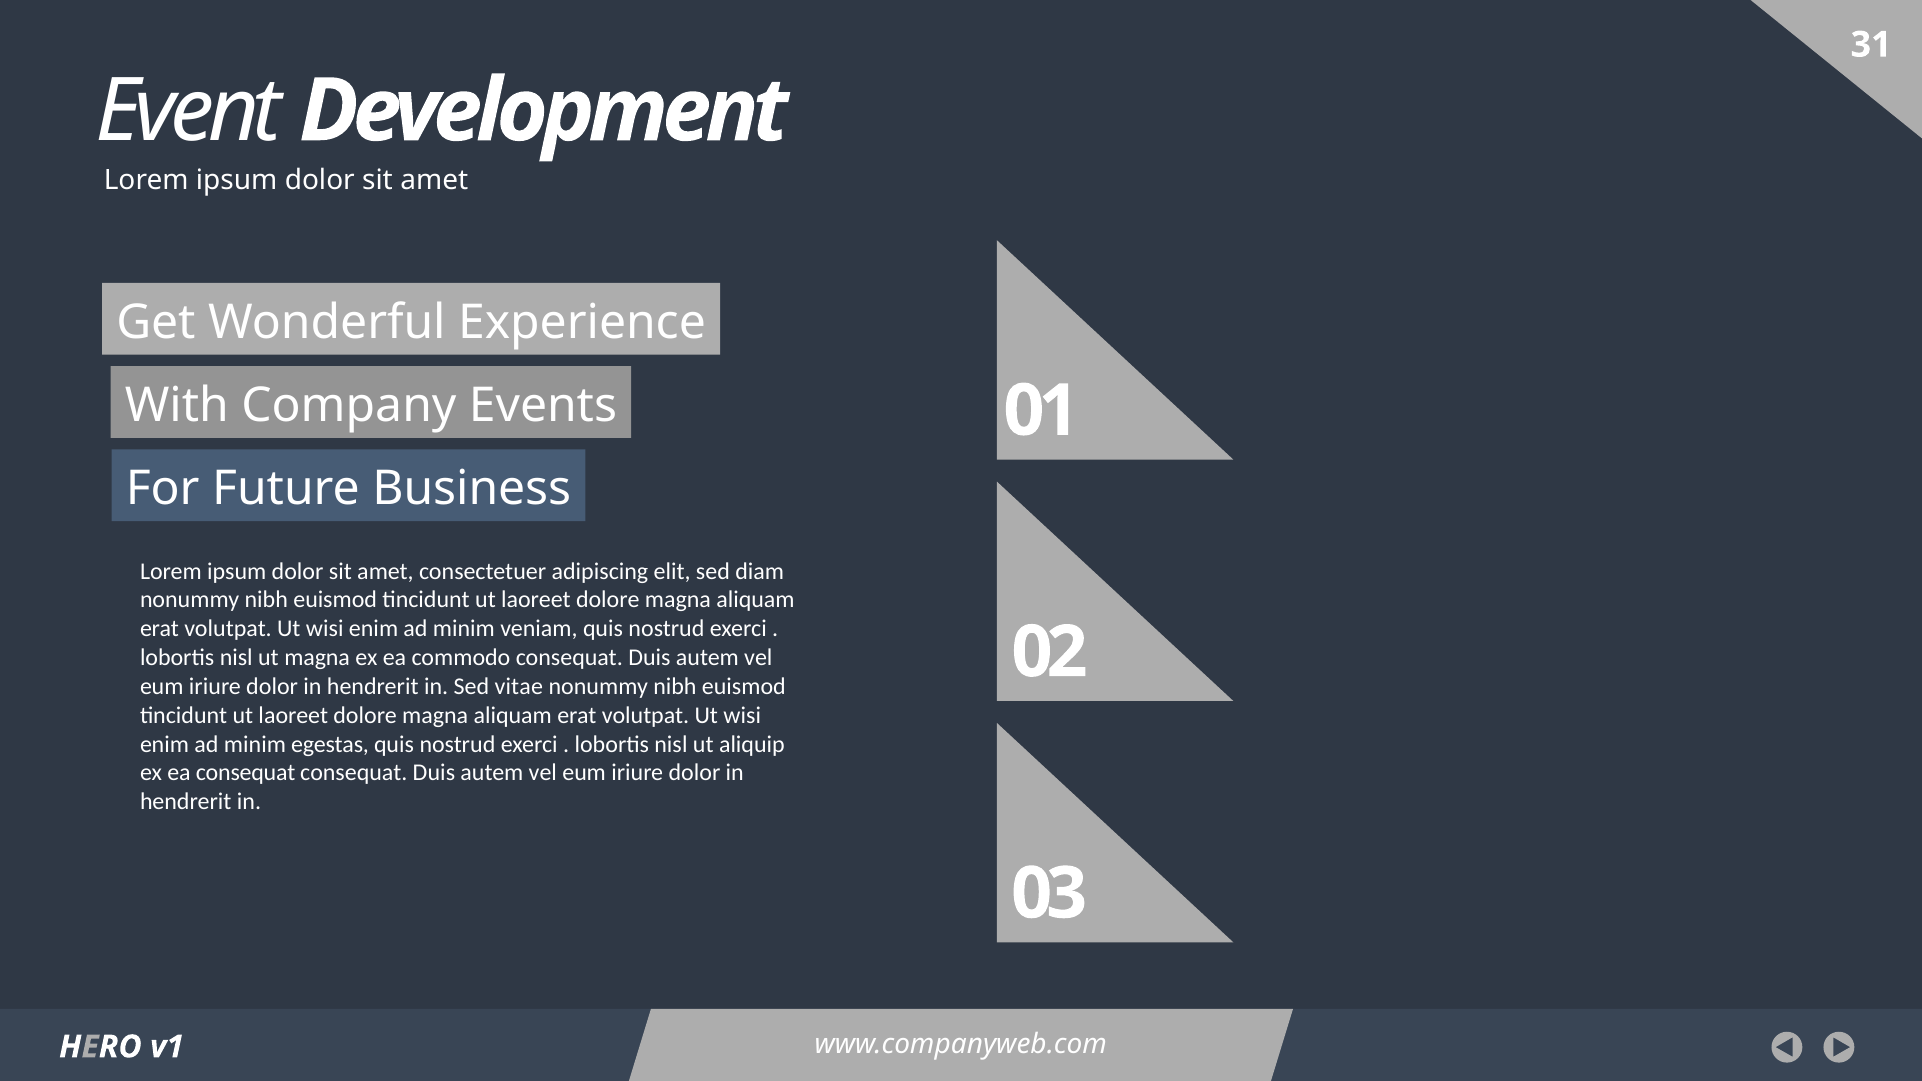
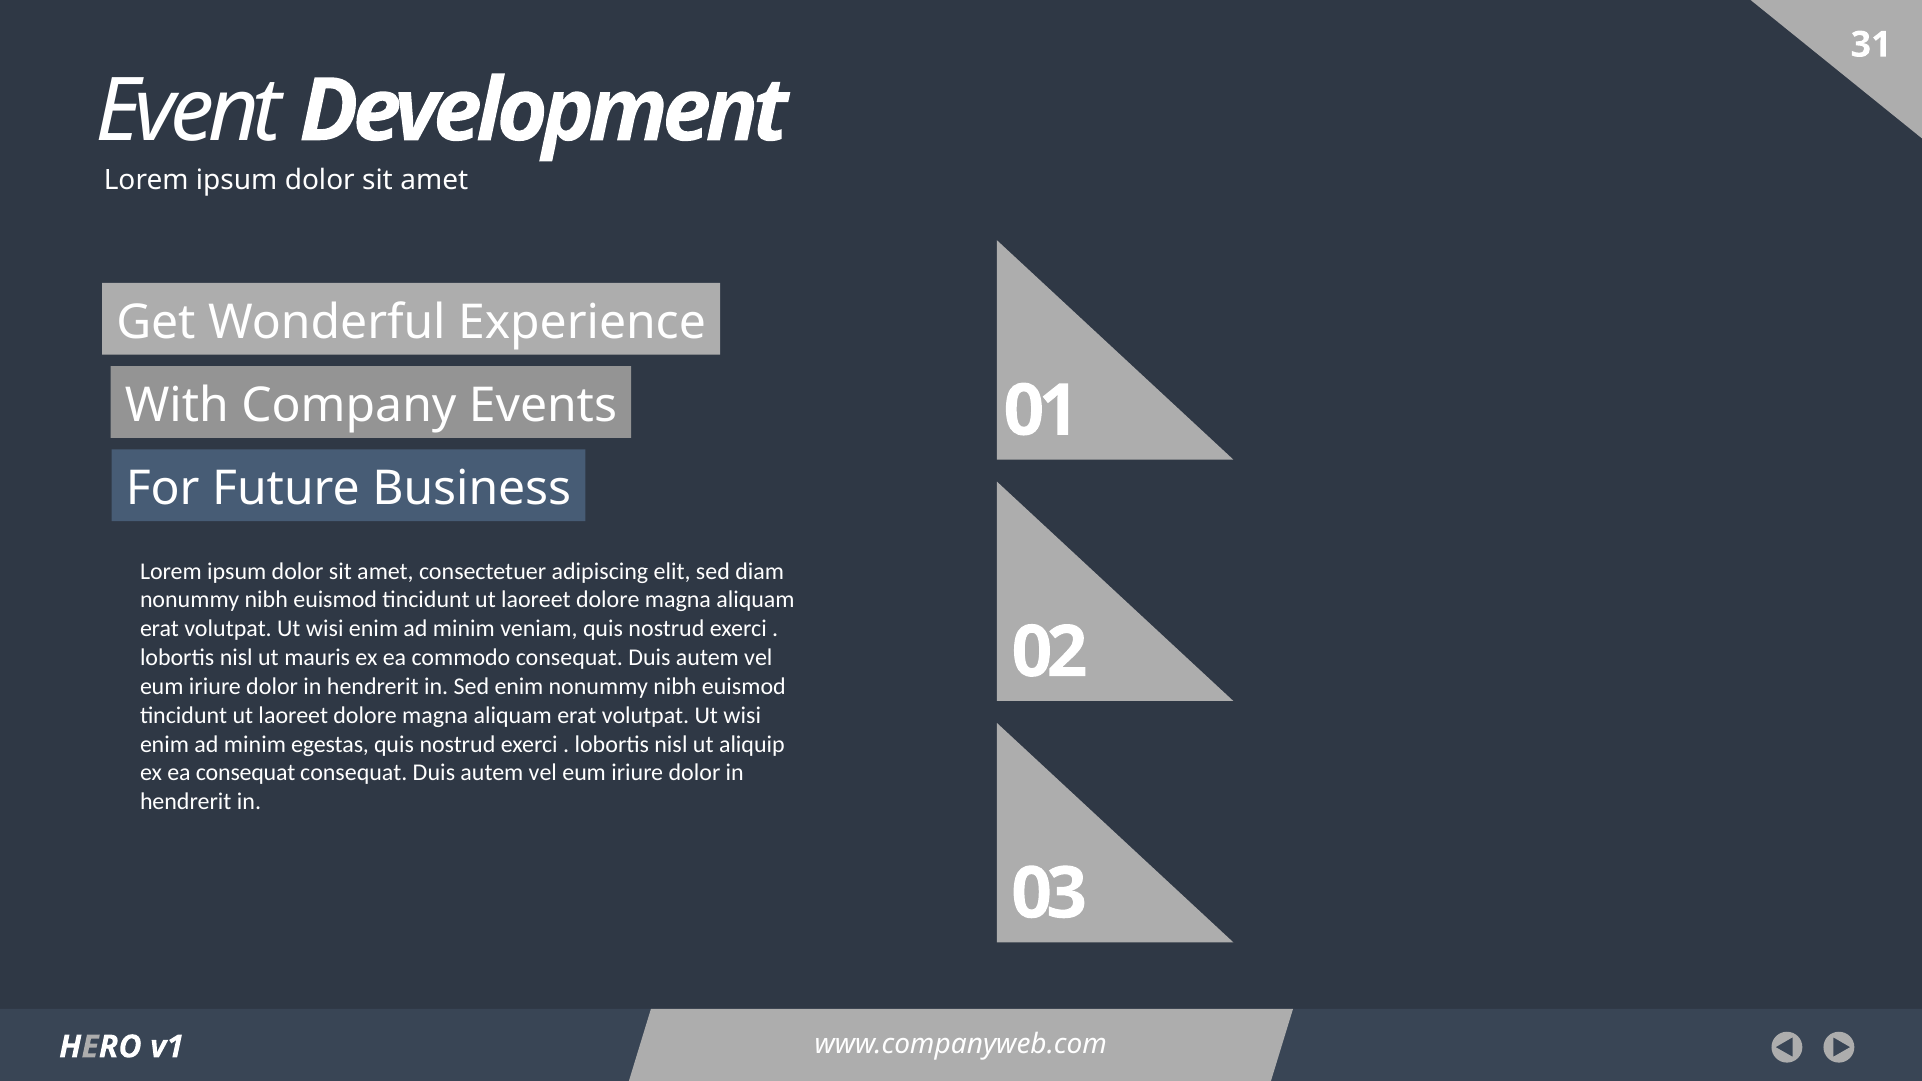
ut magna: magna -> mauris (317, 658)
Sed vitae: vitae -> enim (519, 687)
